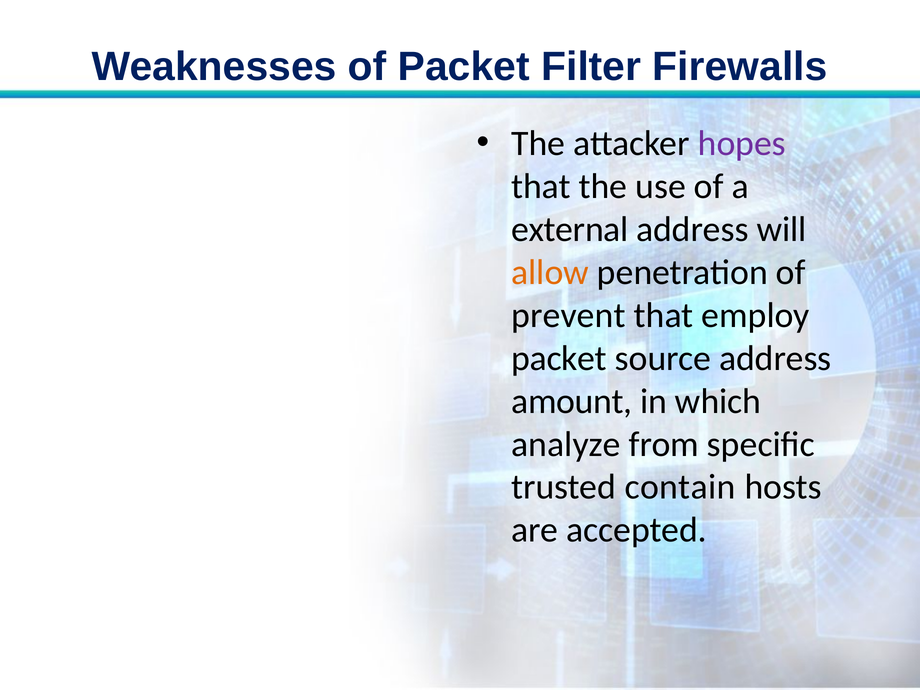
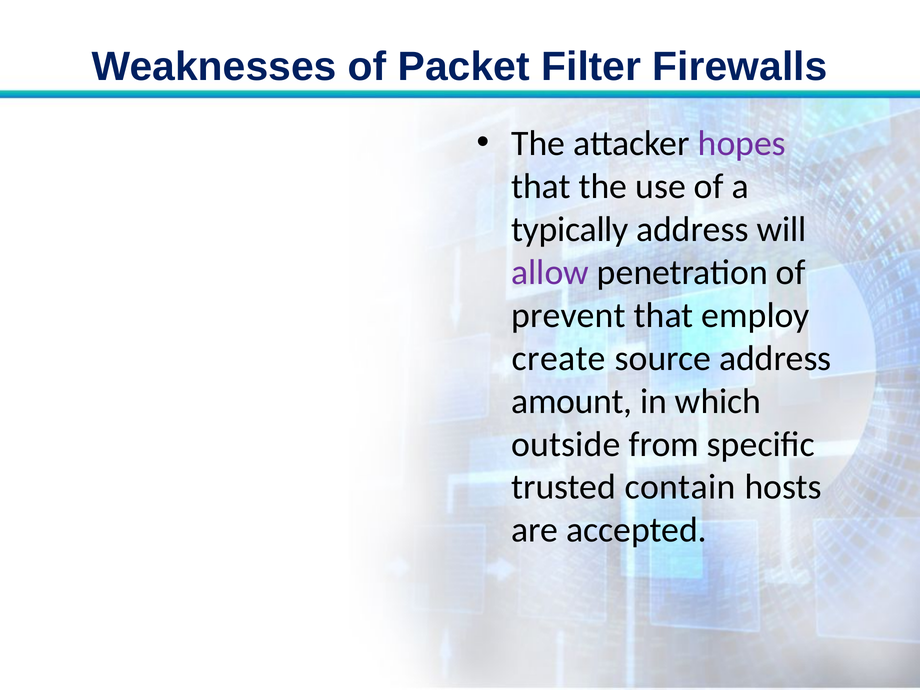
external: external -> typically (570, 229)
allow colour: orange -> purple (550, 272)
packet: packet -> create (559, 358)
analyze: analyze -> outside (566, 444)
